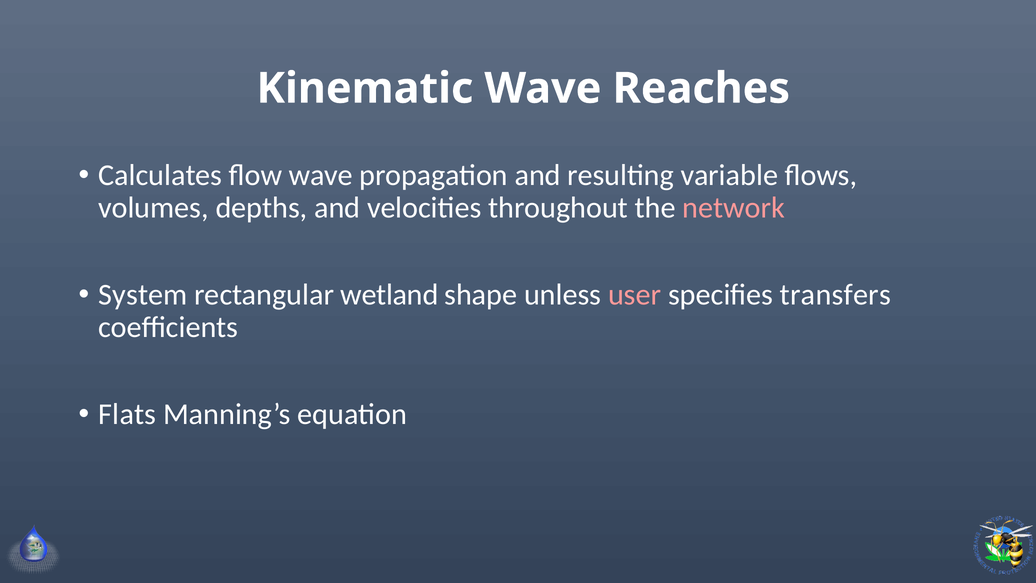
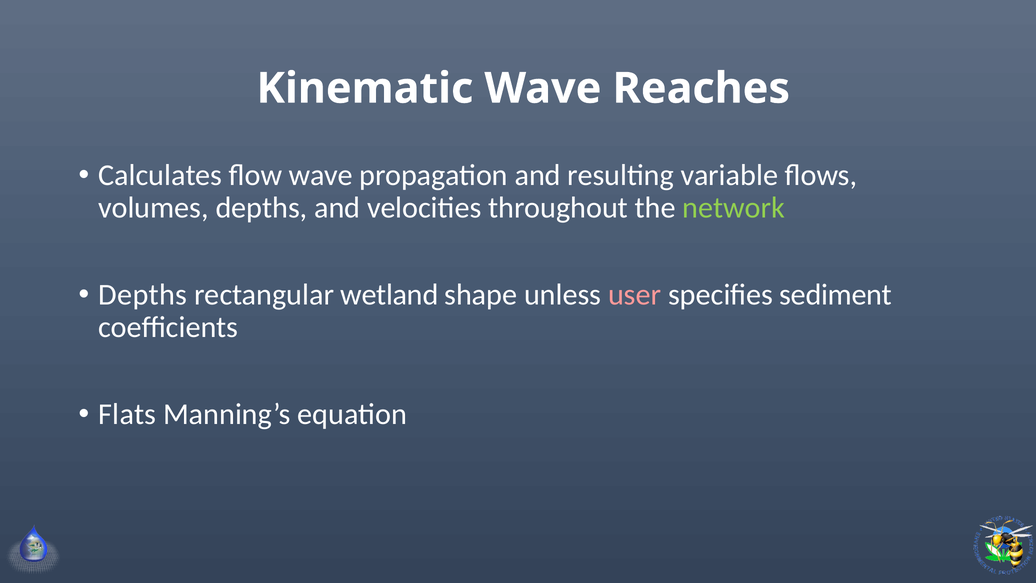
network colour: pink -> light green (734, 208)
System: System -> Depths (143, 295)
transfers: transfers -> sediment (836, 295)
